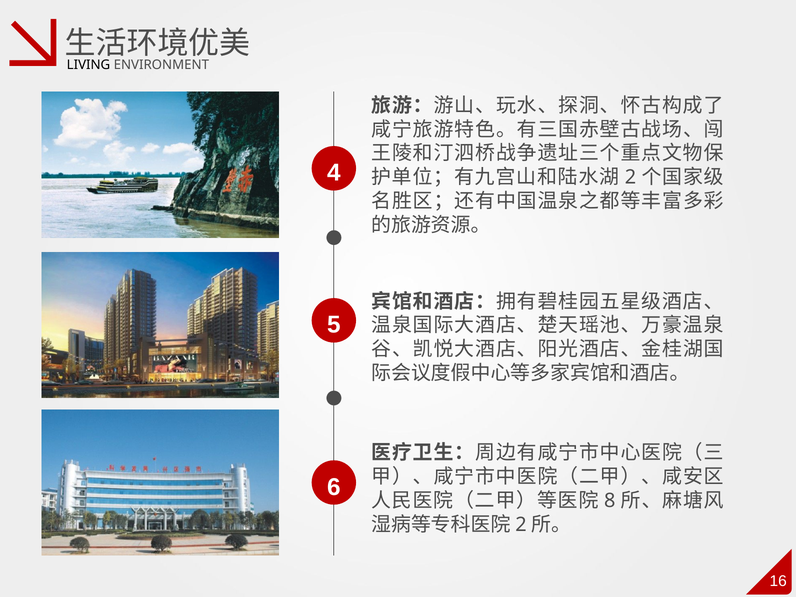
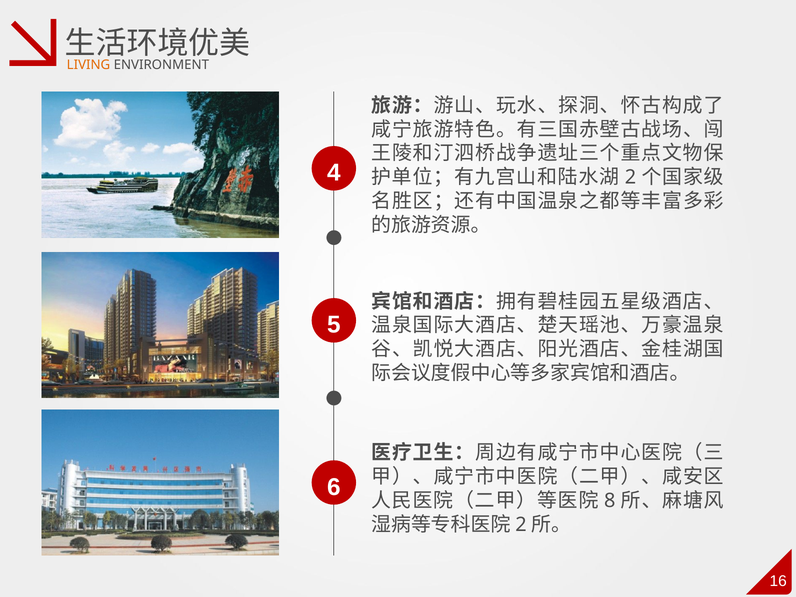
LIVING colour: black -> orange (88, 65)
